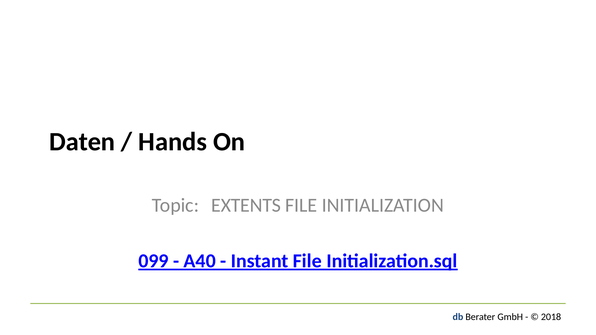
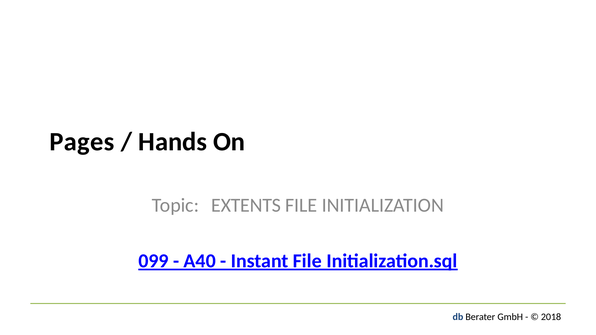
Daten: Daten -> Pages (82, 142)
